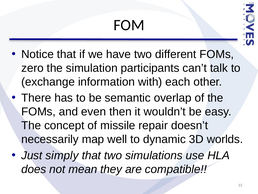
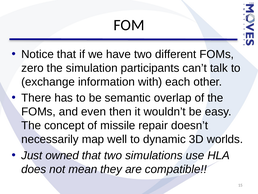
simply: simply -> owned (62, 155)
